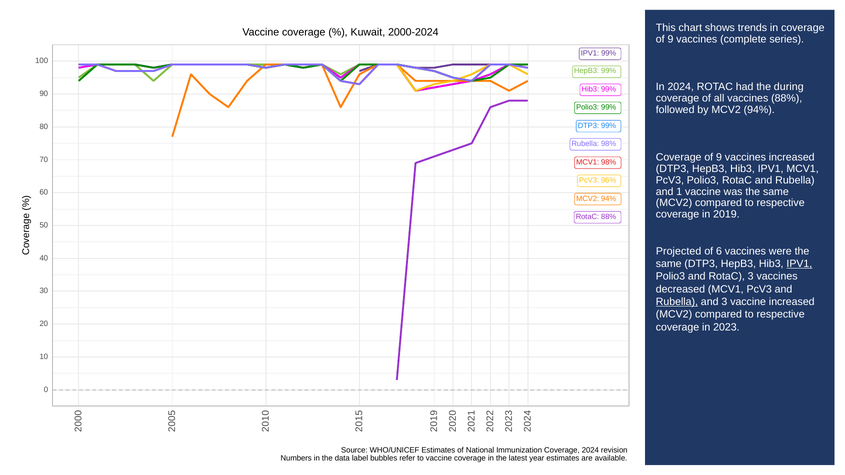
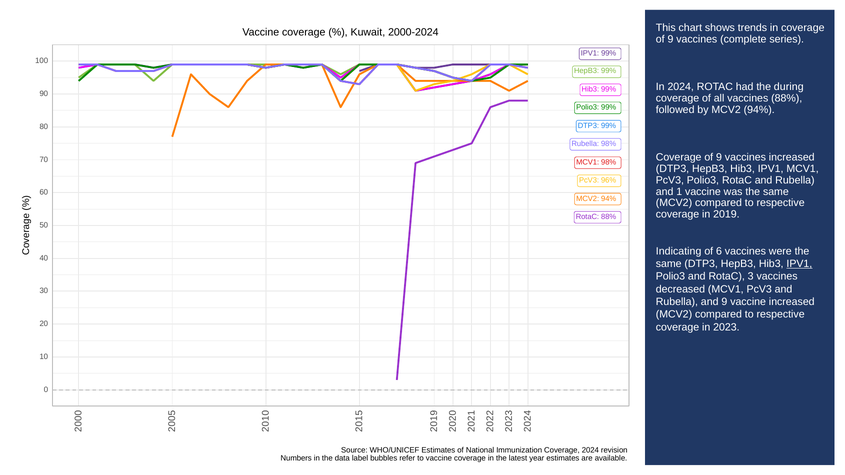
Projected: Projected -> Indicating (679, 251)
Rubella underline: present -> none (677, 302)
and 3: 3 -> 9 (724, 302)
